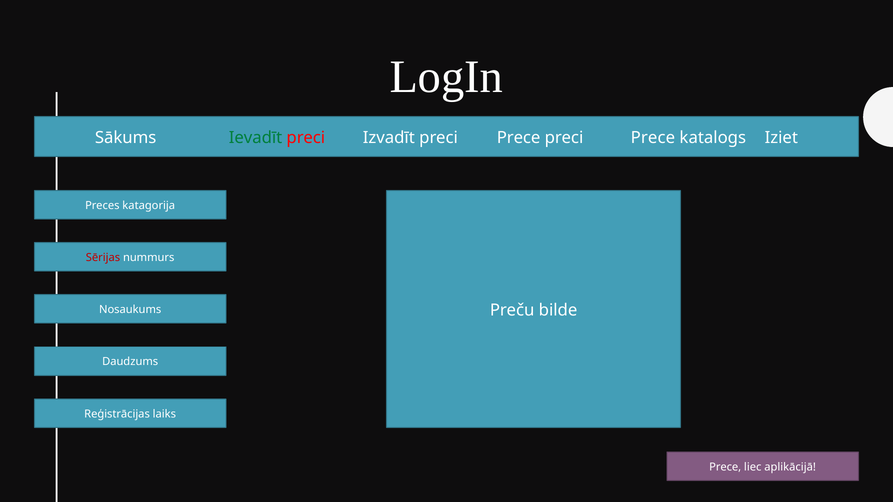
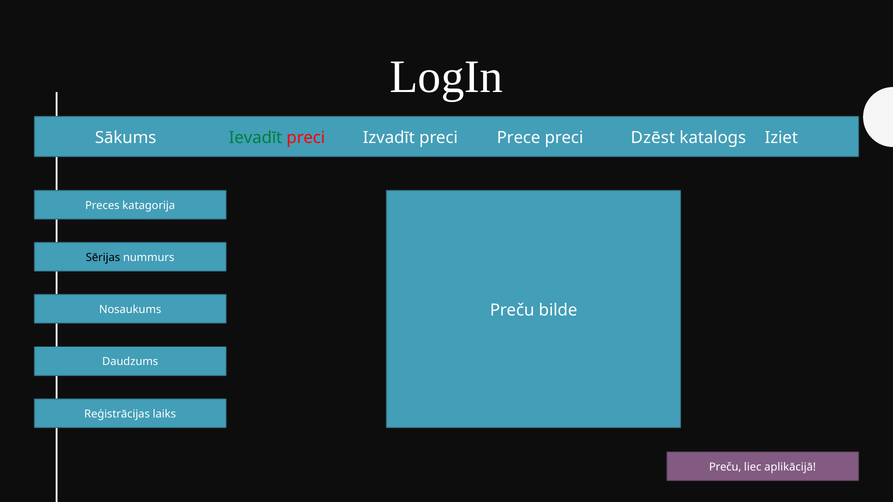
Prece: Prece -> Dzēst (653, 138)
Sērijas colour: red -> black (103, 258)
Prece: Prece -> Preču (725, 467)
